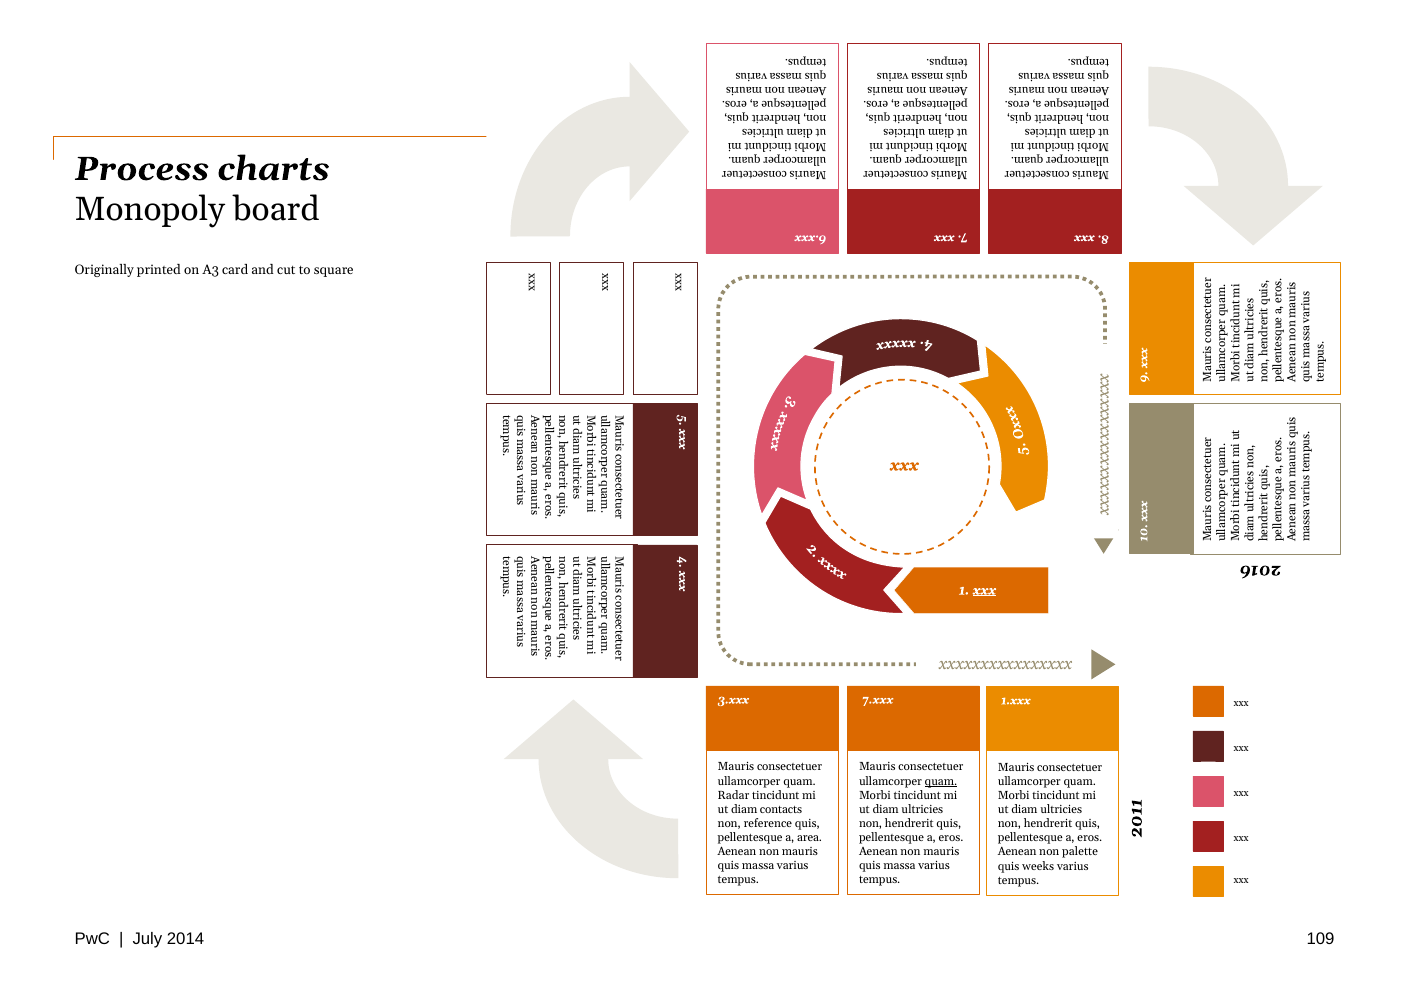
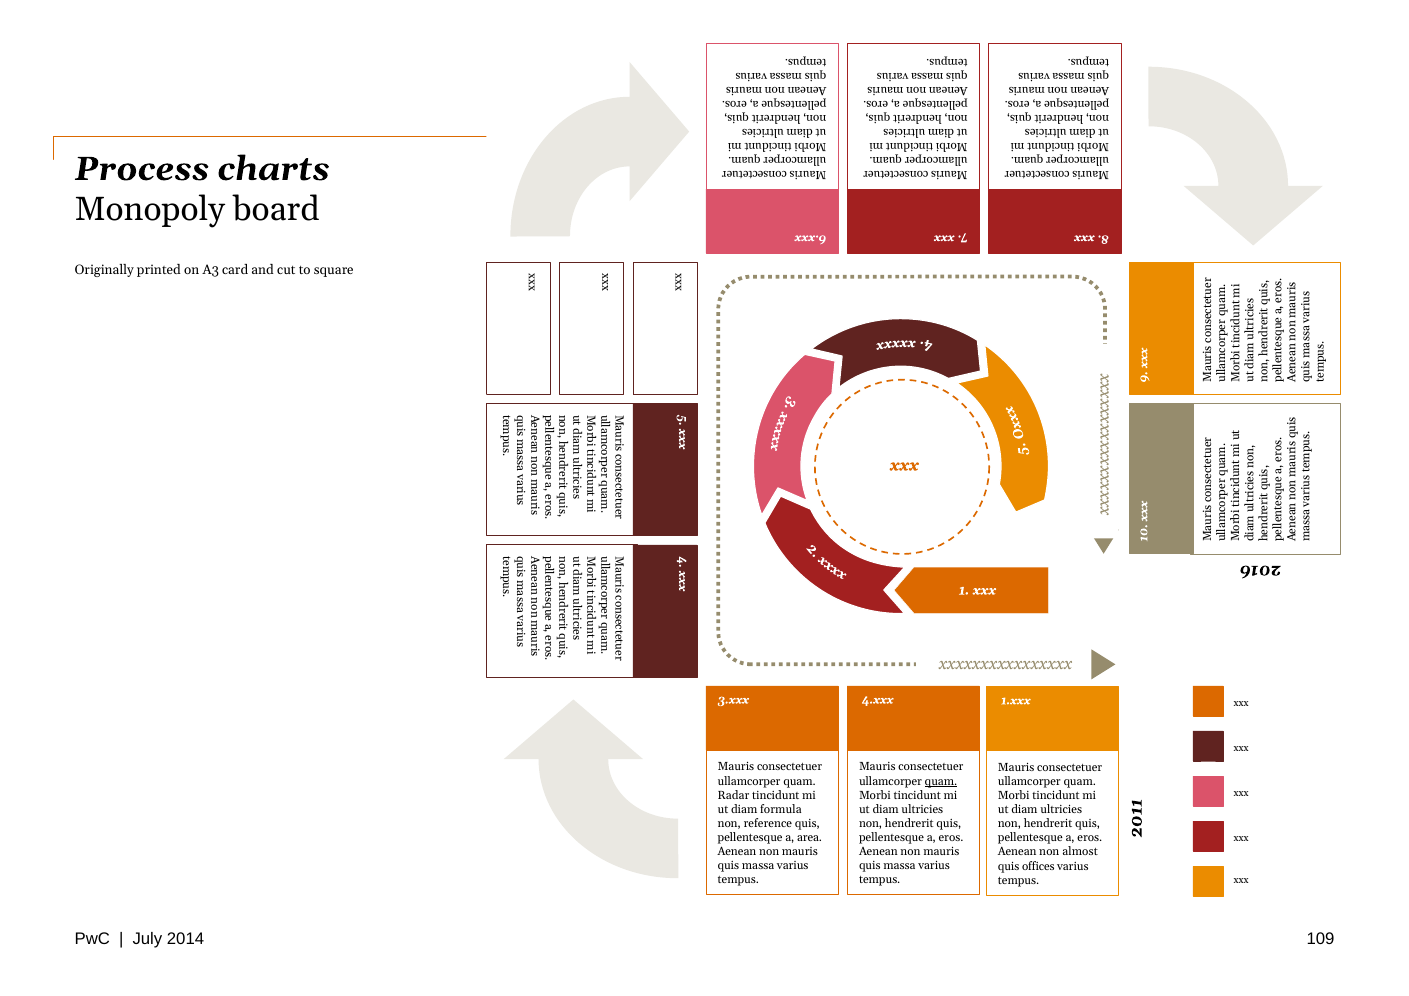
xxx underline: present -> none (984, 590)
7.xxx: 7.xxx -> 4.xxx (878, 700)
contacts: contacts -> formula (781, 809)
palette: palette -> almost (1080, 852)
weeks: weeks -> offices (1038, 866)
